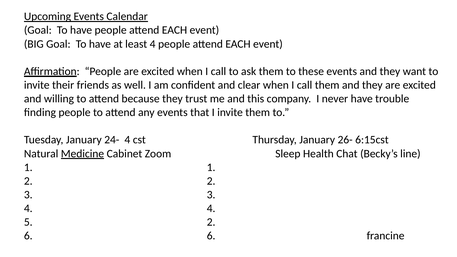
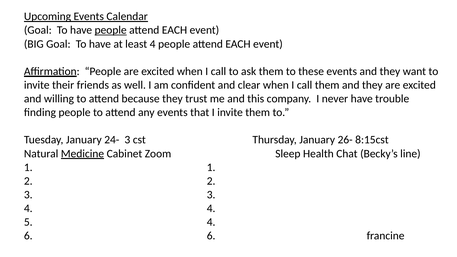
people underline: none -> present (111, 30)
24- 4: 4 -> 3 (127, 140)
6:15cst: 6:15cst -> 8:15cst (372, 140)
5 2: 2 -> 4 (211, 222)
